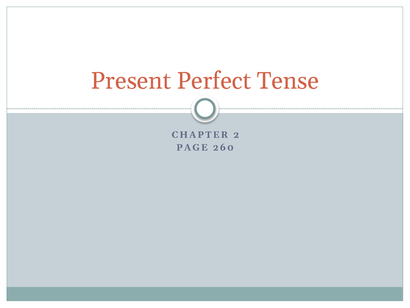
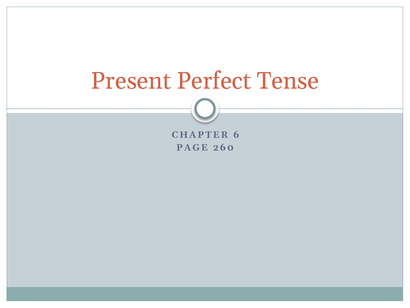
2: 2 -> 6 (236, 135)
